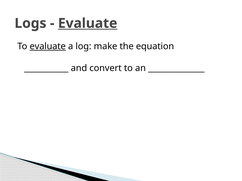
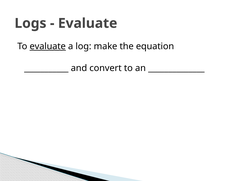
Evaluate underline: present -> none (88, 23)
